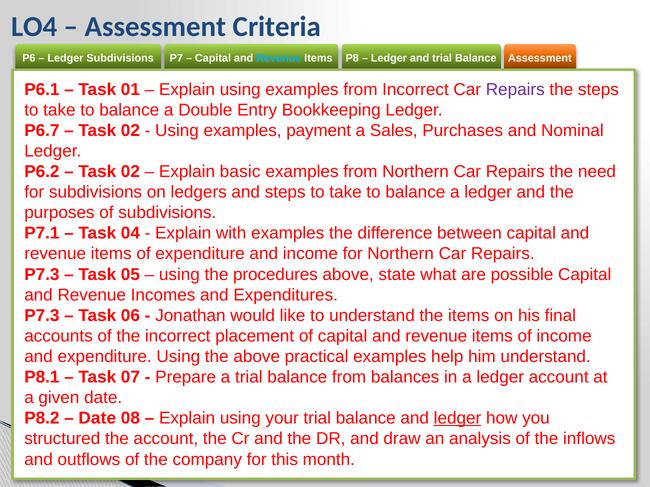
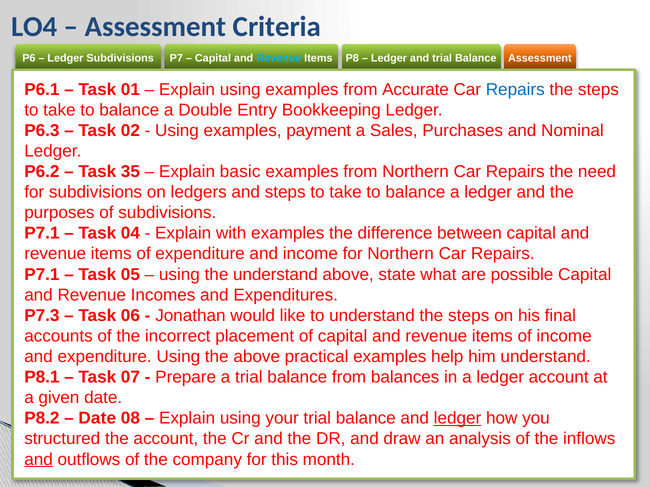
from Incorrect: Incorrect -> Accurate (416, 89)
Repairs colour: purple -> blue (515, 89)
P6.7: P6.7 -> P6.3 (42, 131)
02: 02 -> 35 (130, 172)
P7.3: P7.3 -> P7.1 (42, 275)
the procedures: procedures -> understand (275, 275)
understand the items: items -> steps (469, 316)
and underline: none -> present (39, 460)
